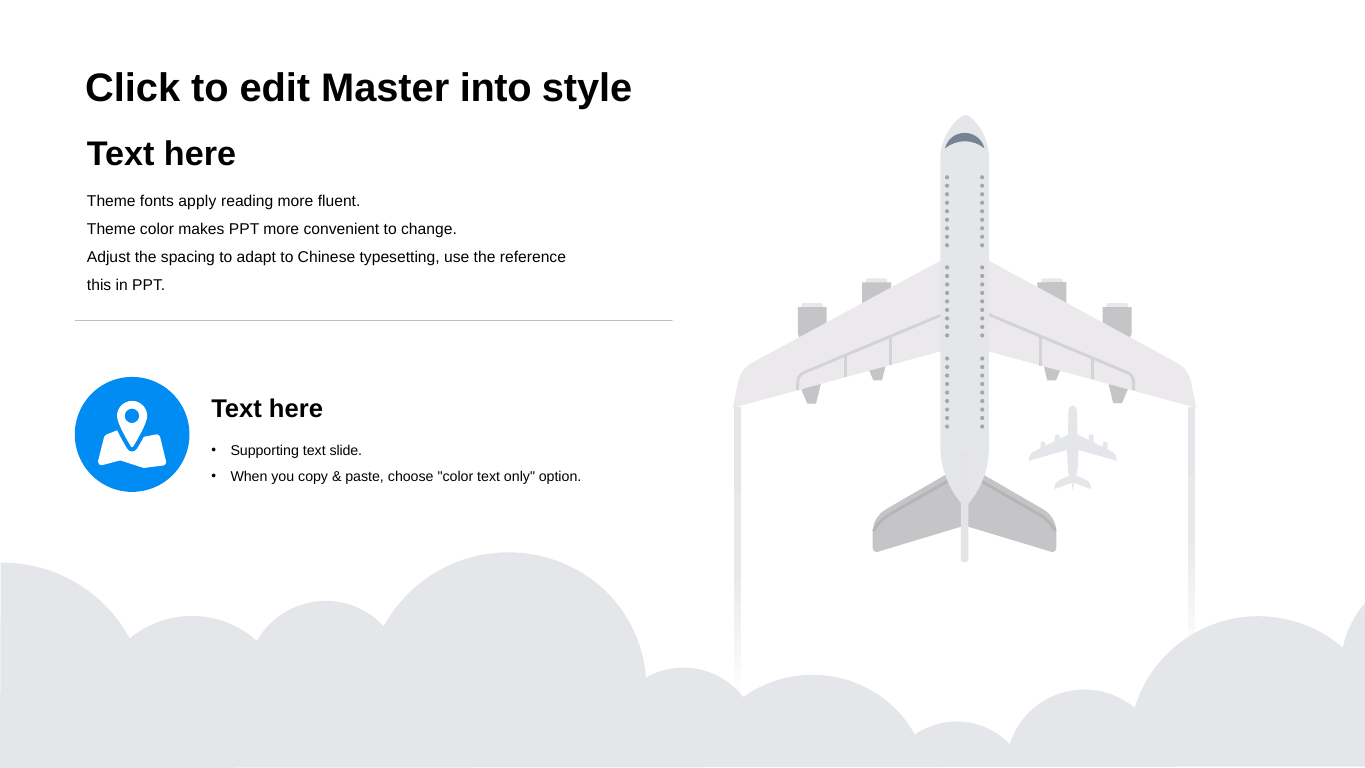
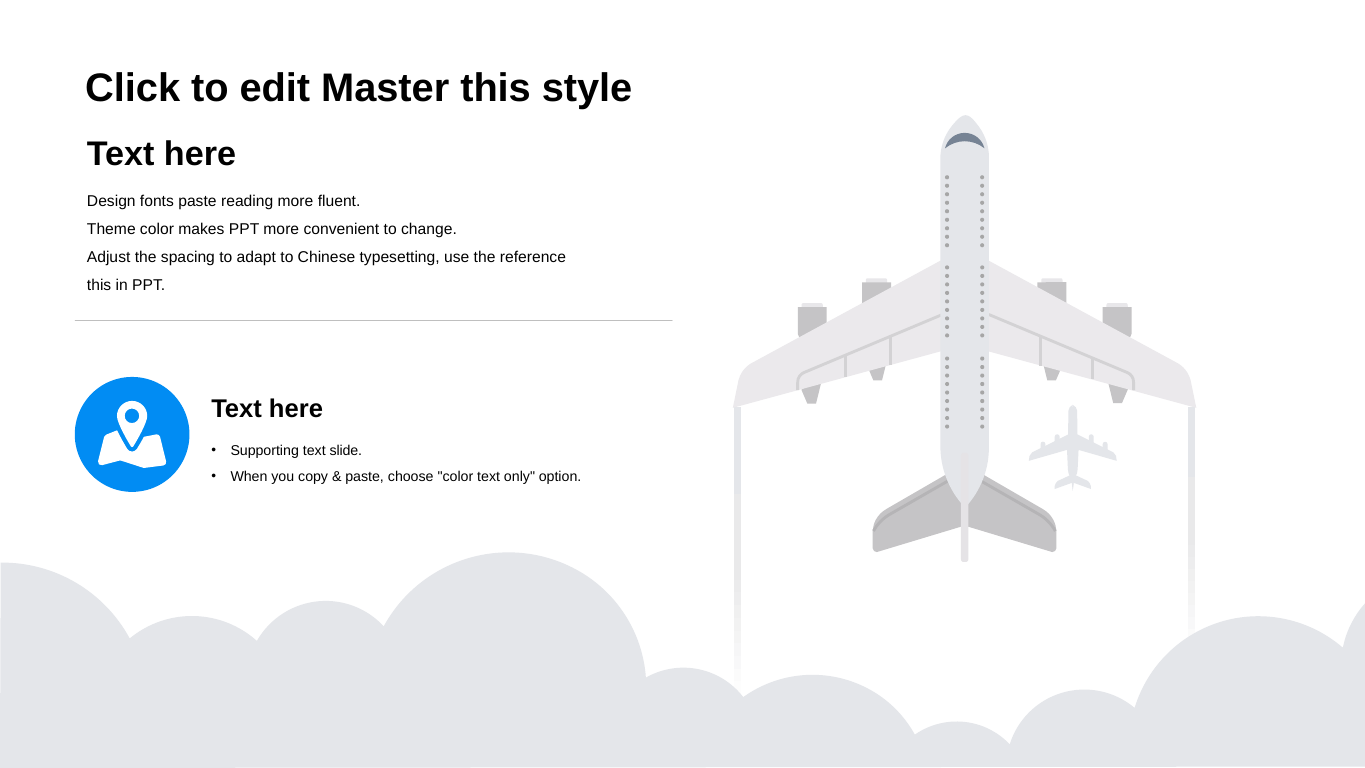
Master into: into -> this (496, 88)
Theme: Theme -> Design (111, 201)
fonts apply: apply -> paste (197, 201)
